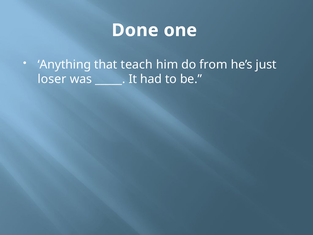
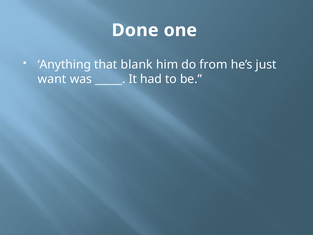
teach: teach -> blank (137, 64)
loser: loser -> want (52, 79)
